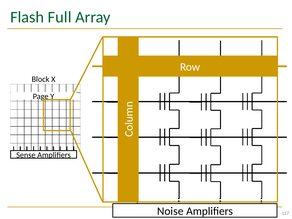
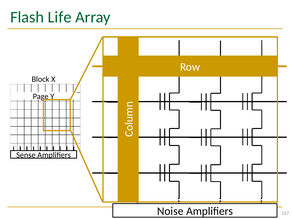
Full: Full -> Life (60, 17)
